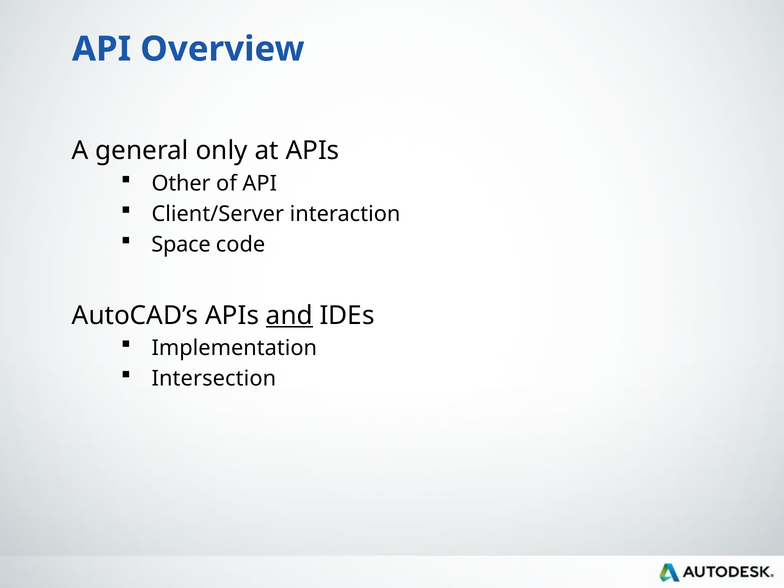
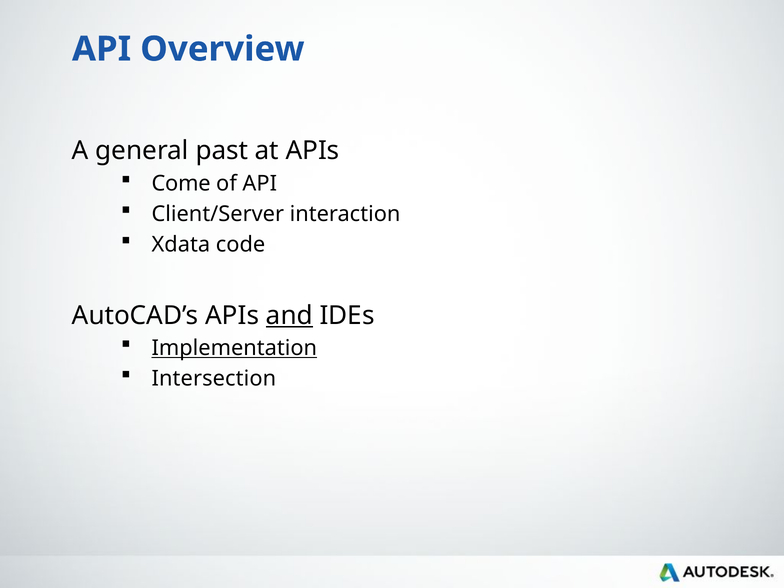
only: only -> past (222, 151)
Other: Other -> Come (181, 184)
Space: Space -> Xdata (181, 245)
Implementation underline: none -> present (234, 348)
